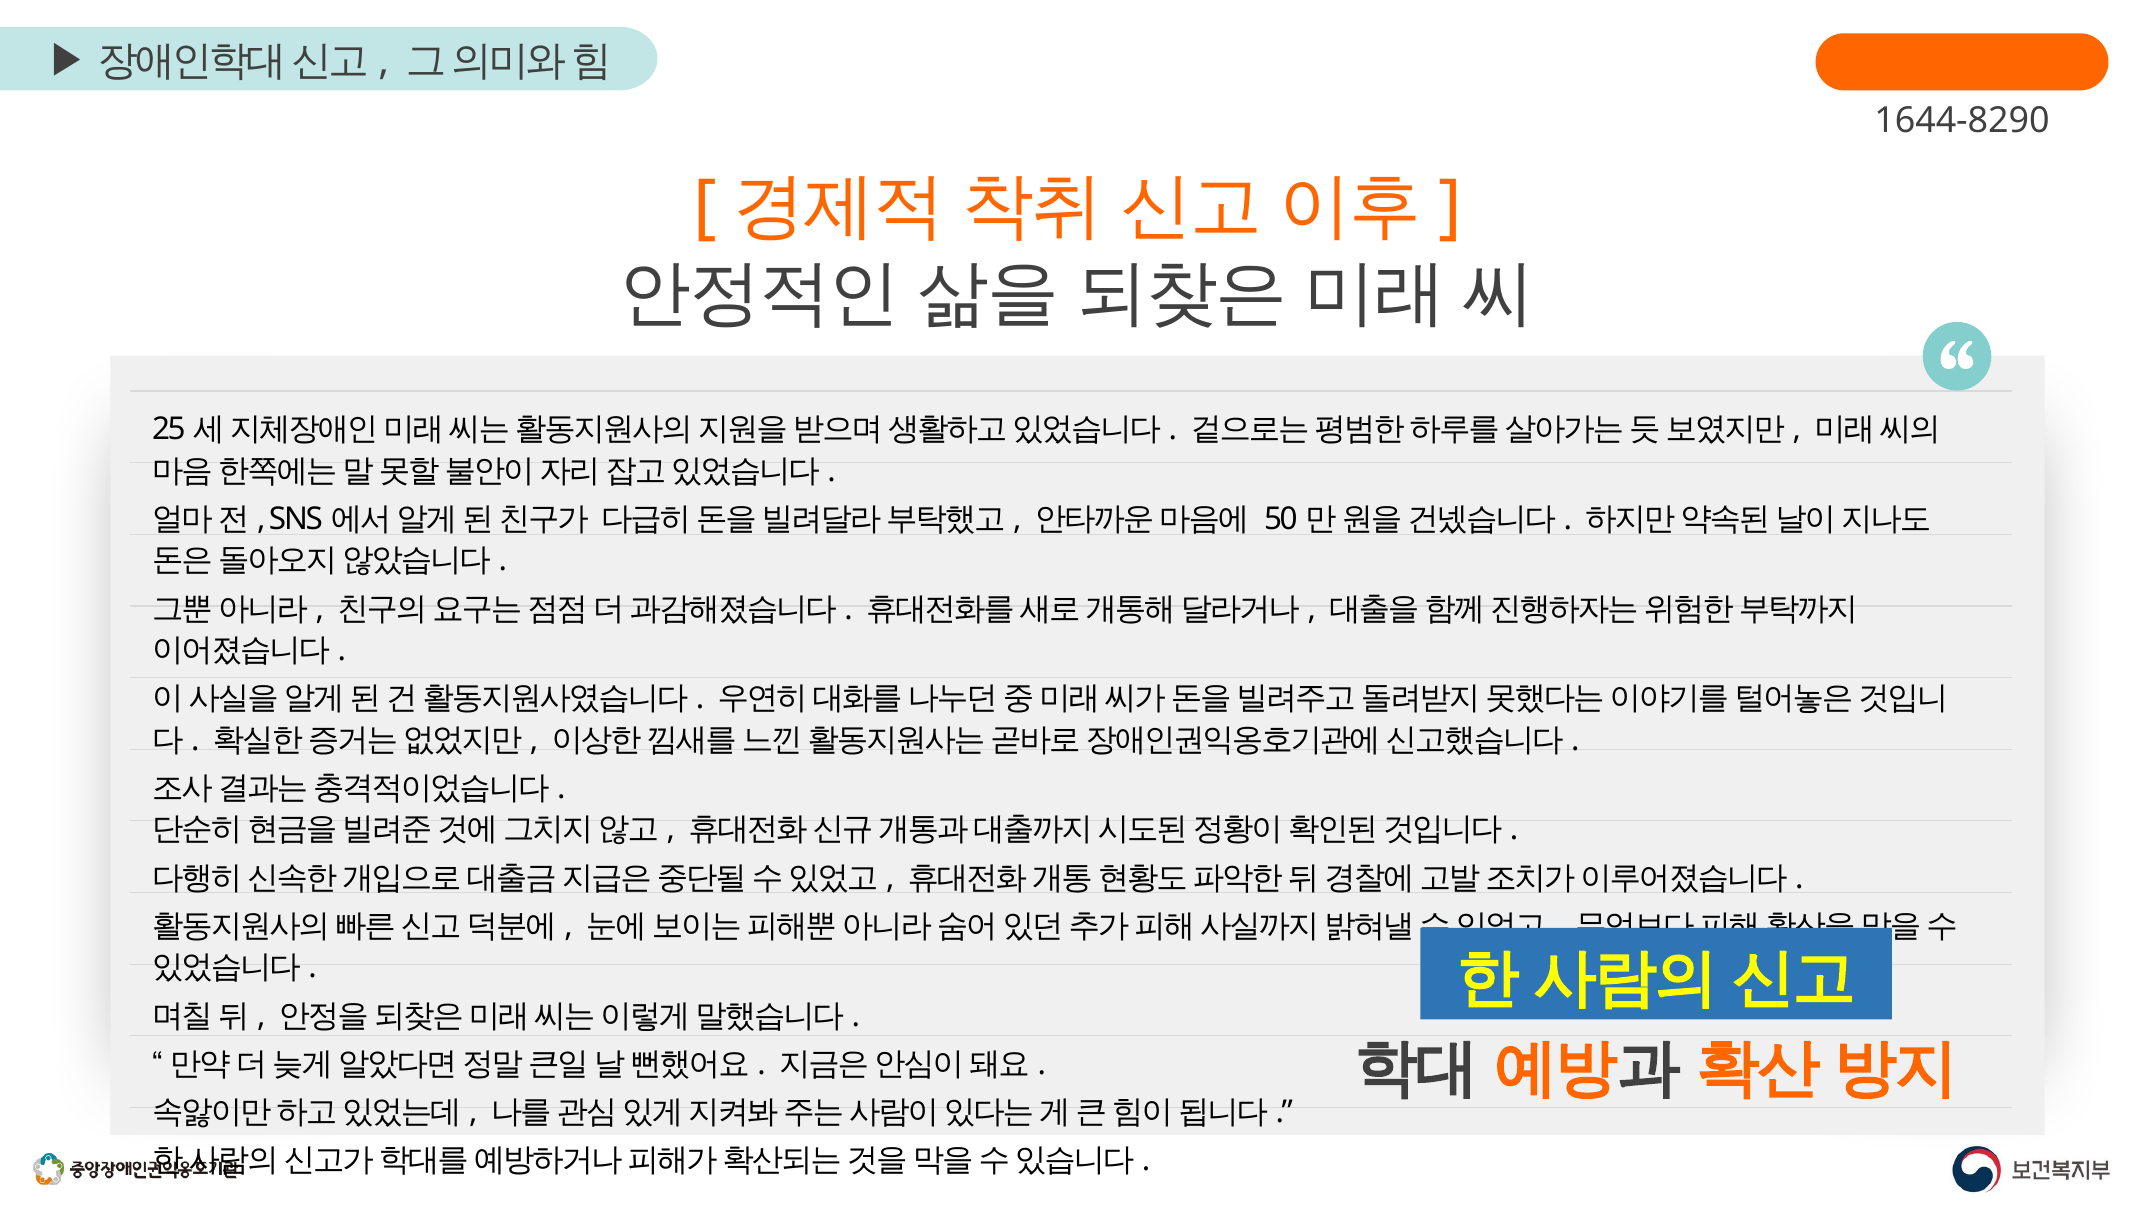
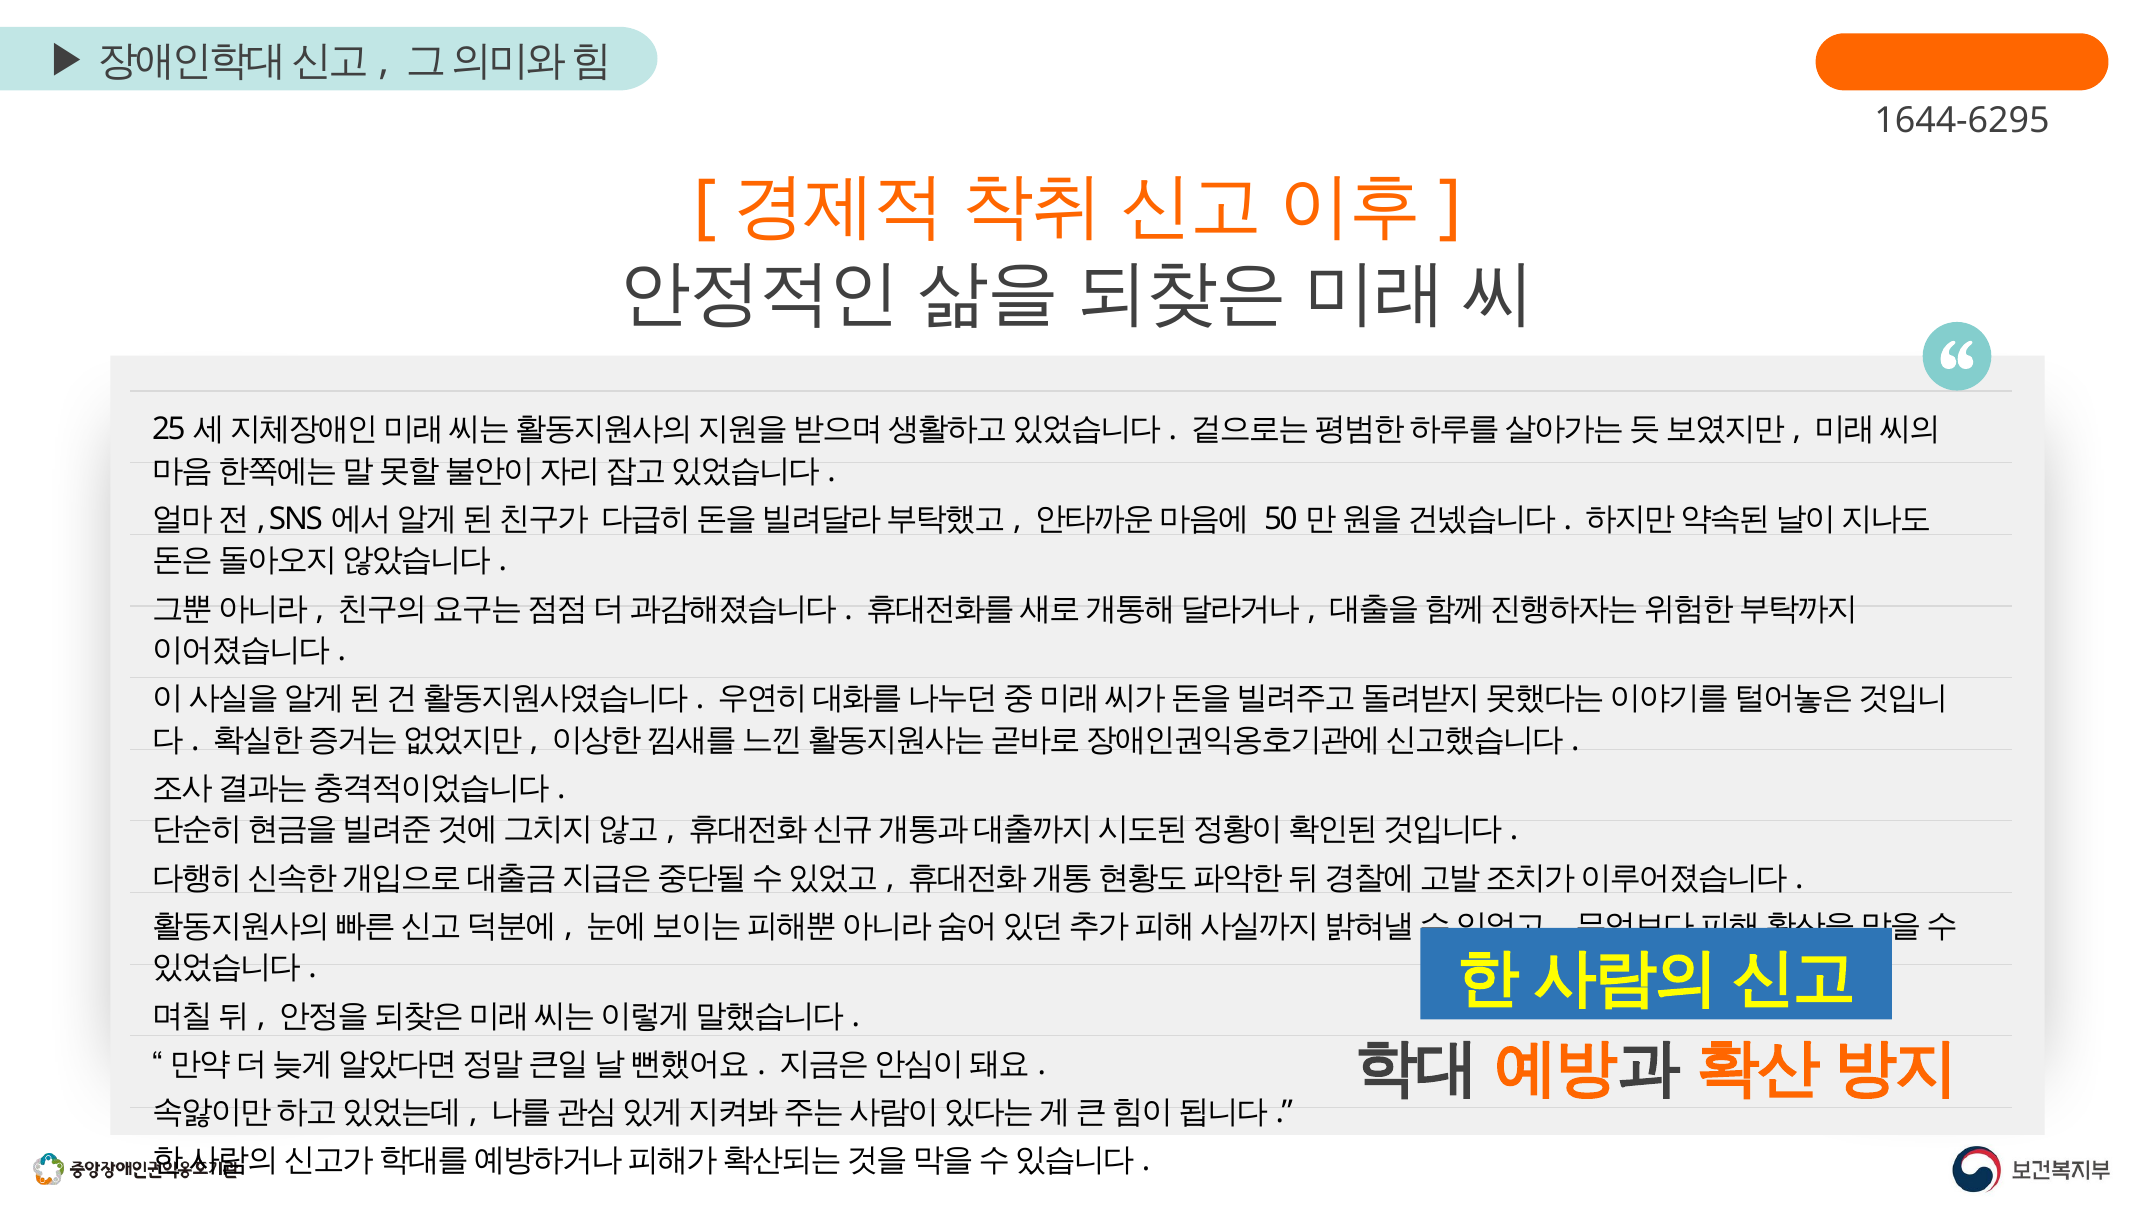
1644-8290: 1644-8290 -> 1644-6295 (1962, 121)
